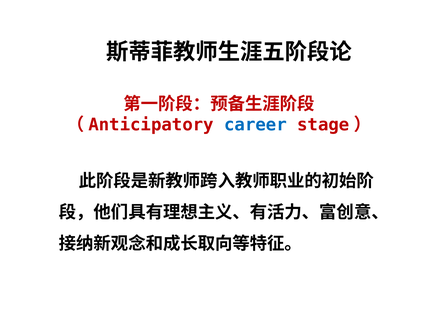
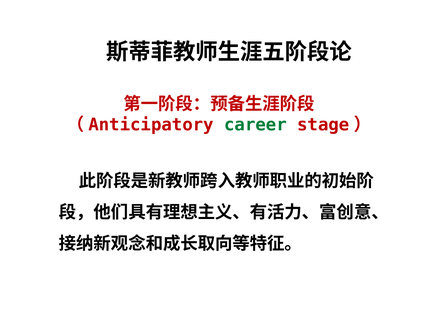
career colour: blue -> green (255, 125)
